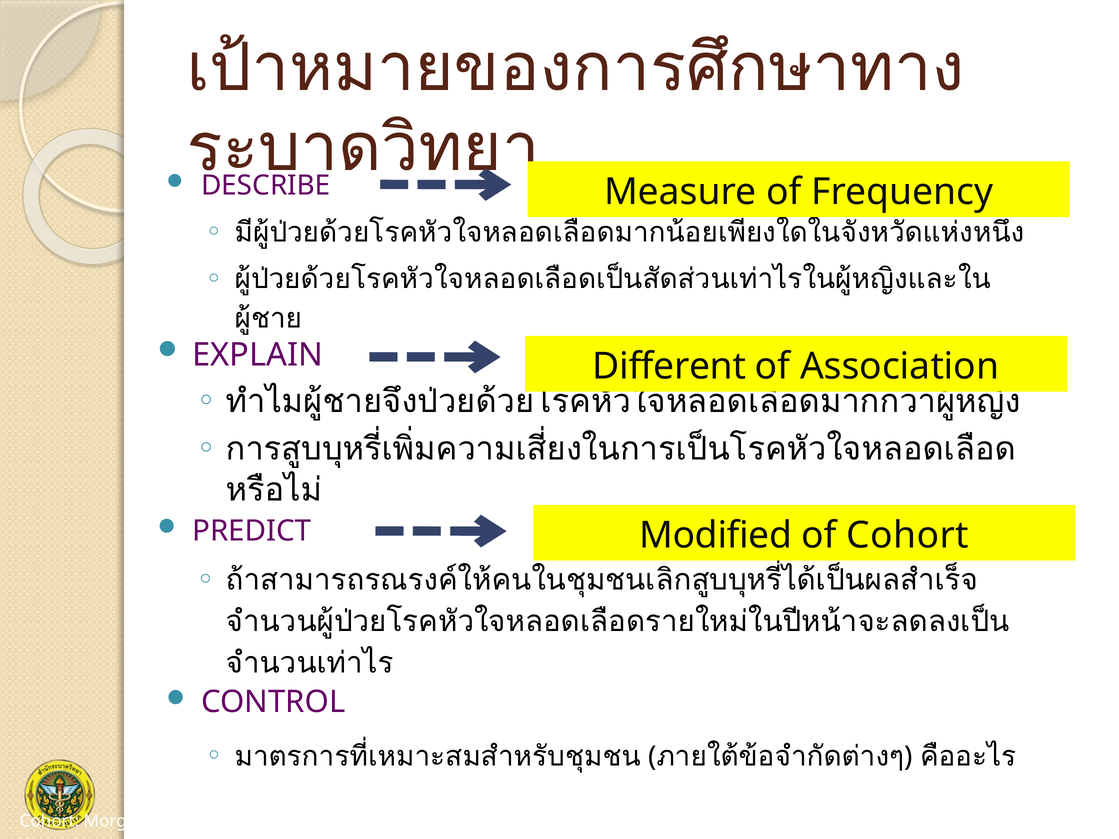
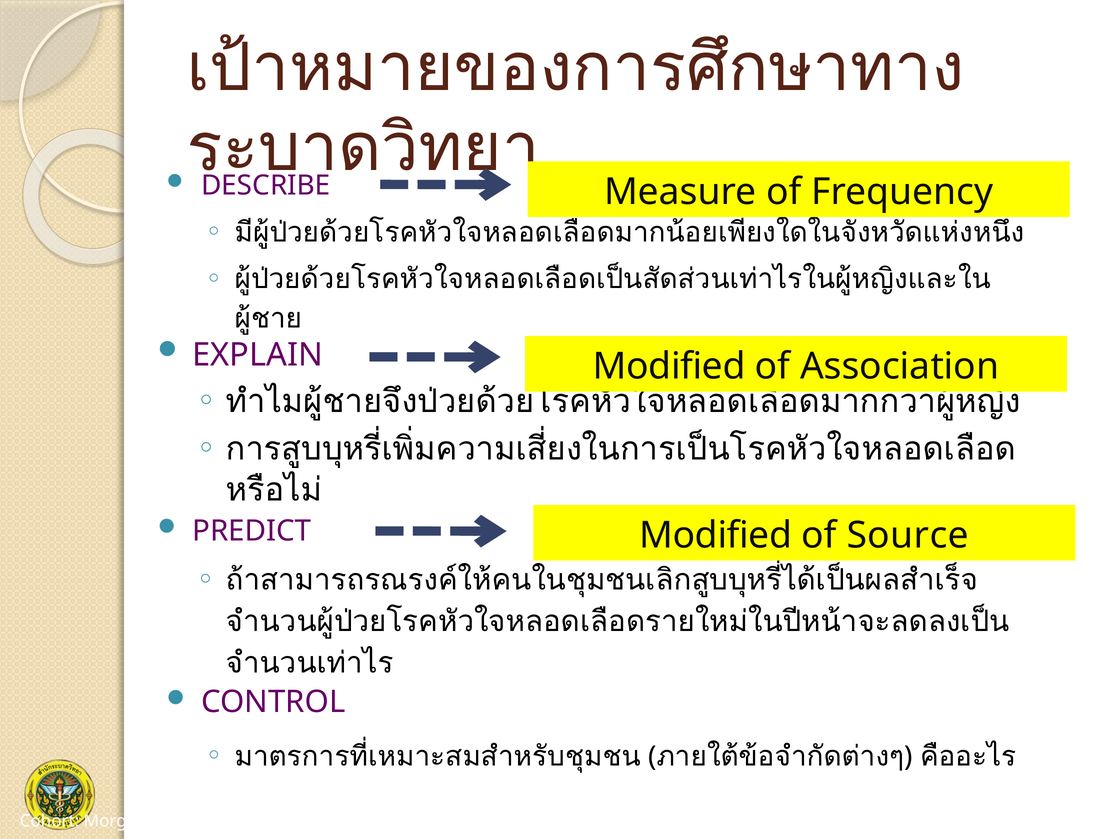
Different: Different -> Modified (669, 367)
of Cohort: Cohort -> Source (908, 536)
